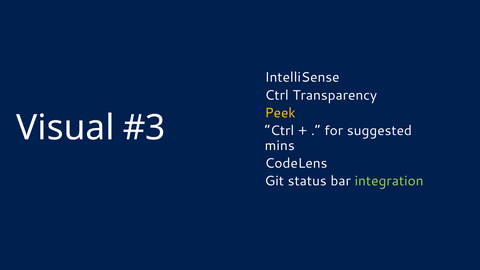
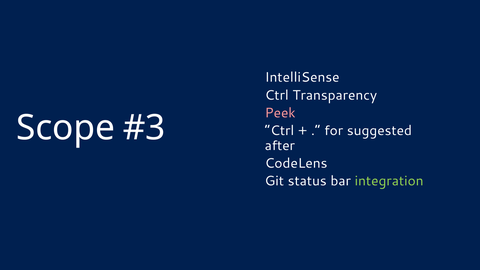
Peek colour: yellow -> pink (280, 113)
Visual: Visual -> Scope (66, 128)
mins: mins -> after (280, 146)
